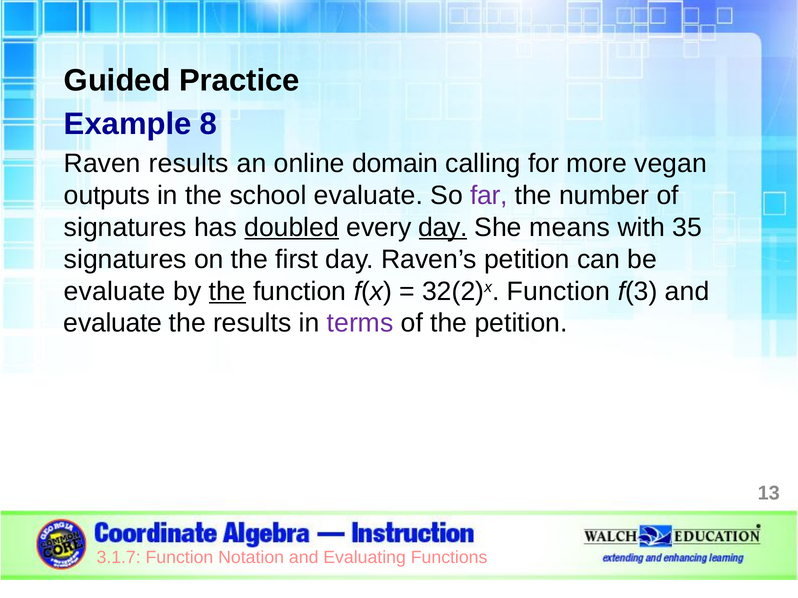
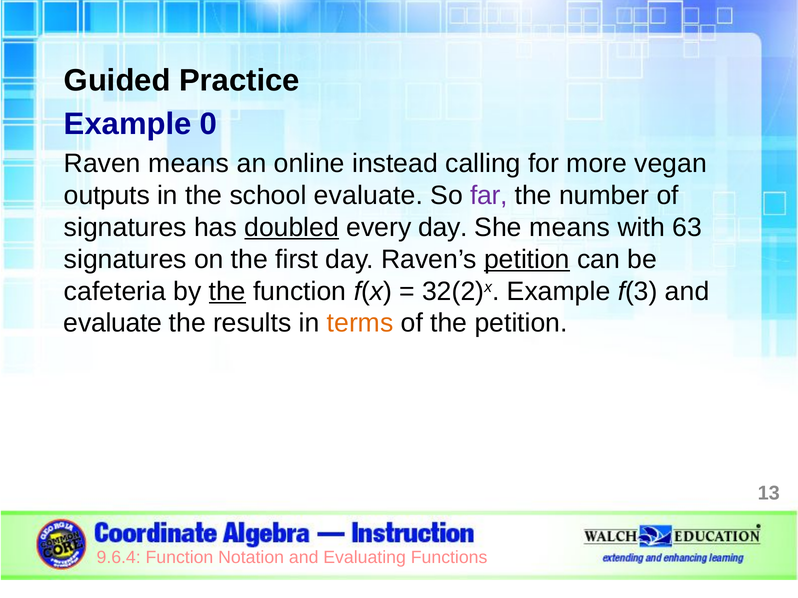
8: 8 -> 0 (209, 124)
Raven results: results -> means (189, 164)
domain: domain -> instead (395, 164)
day underline: present -> none (443, 228)
35: 35 -> 63 (687, 228)
petition underline: none -> present (527, 260)
evaluate: evaluate -> cafeteria (115, 292)
32(2)x Function: Function -> Example (559, 292)
terms colour: purple -> orange (360, 323)
3.1.7: 3.1.7 -> 9.6.4 (119, 558)
